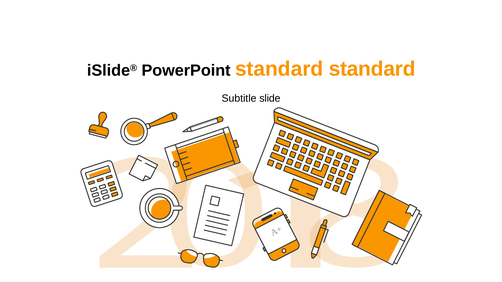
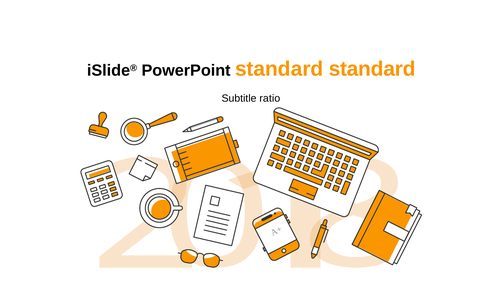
slide: slide -> ratio (270, 98)
